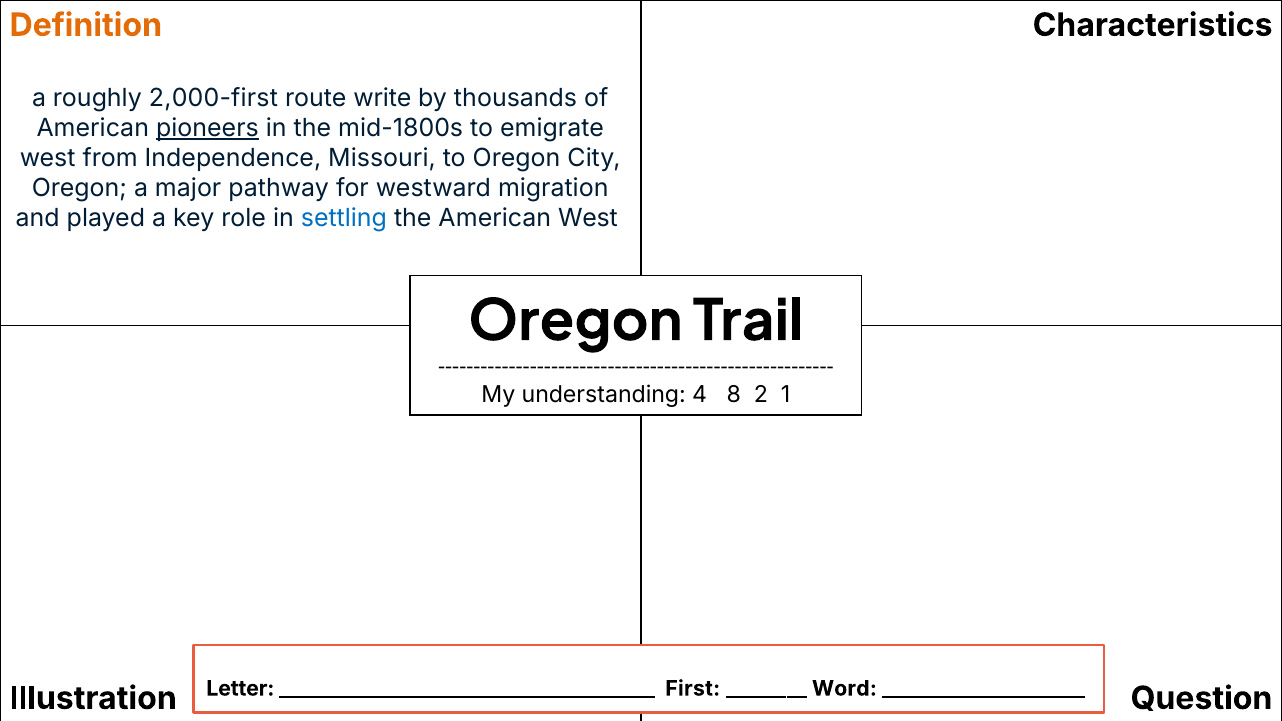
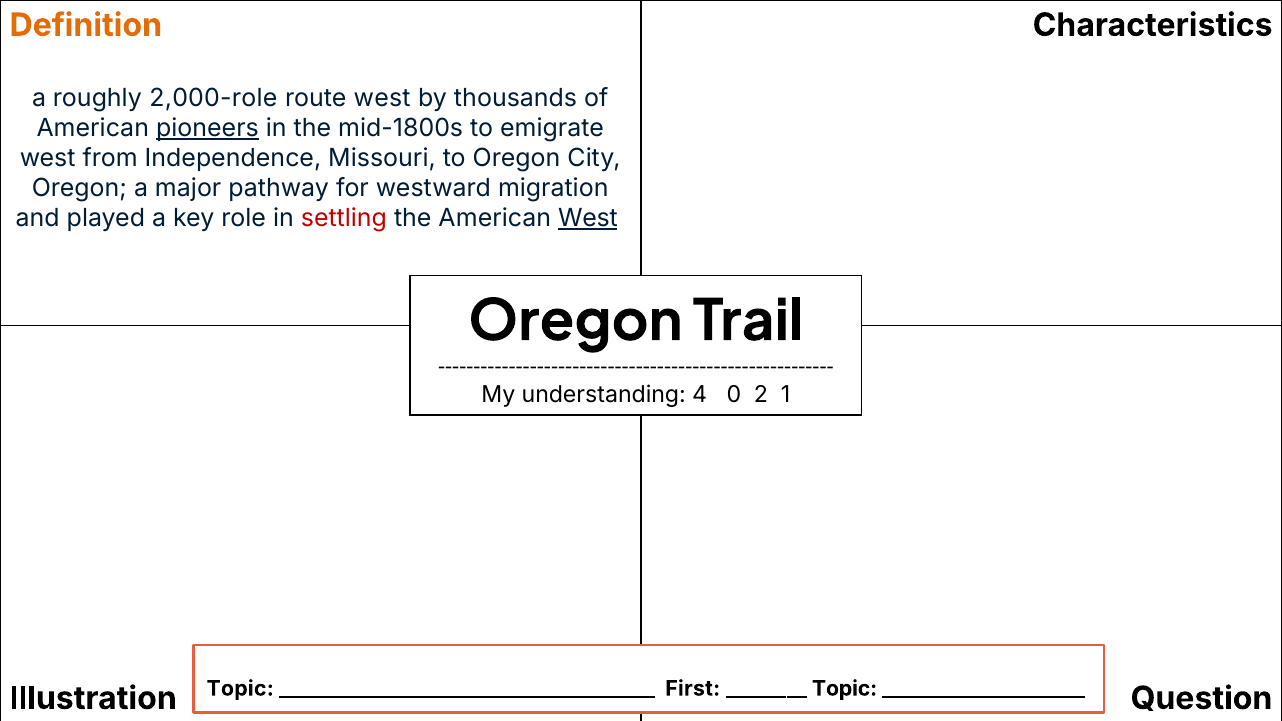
2,000-first: 2,000-first -> 2,000-role (213, 98)
route write: write -> west (382, 98)
settling colour: blue -> red (344, 219)
West underline: none -> present (588, 219)
8: 8 -> 0 (734, 395)
Letter: Letter -> Topic (240, 689)
Word: Word -> Topic (845, 689)
